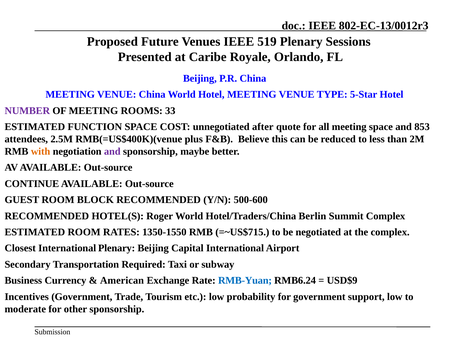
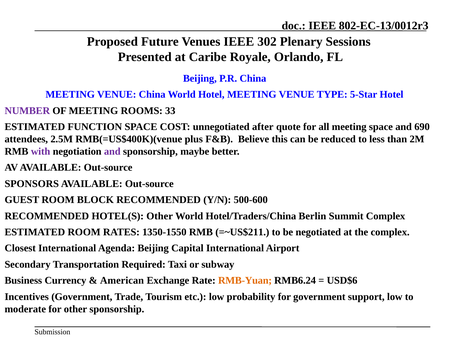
519: 519 -> 302 (267, 42)
853: 853 -> 690 (422, 127)
with colour: orange -> purple (41, 151)
CONTINUE: CONTINUE -> SPONSORS (32, 184)
HOTEL(S Roger: Roger -> Other (160, 216)
=~US$715: =~US$715 -> =~US$211 (242, 232)
International Plenary: Plenary -> Agenda (117, 248)
RMB-Yuan colour: blue -> orange (245, 280)
USD$9: USD$9 -> USD$6 (342, 280)
